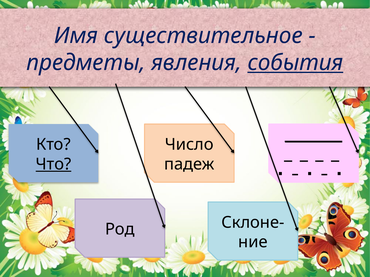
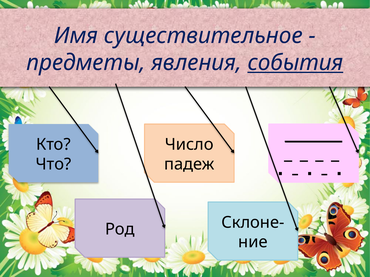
Что underline: present -> none (53, 164)
